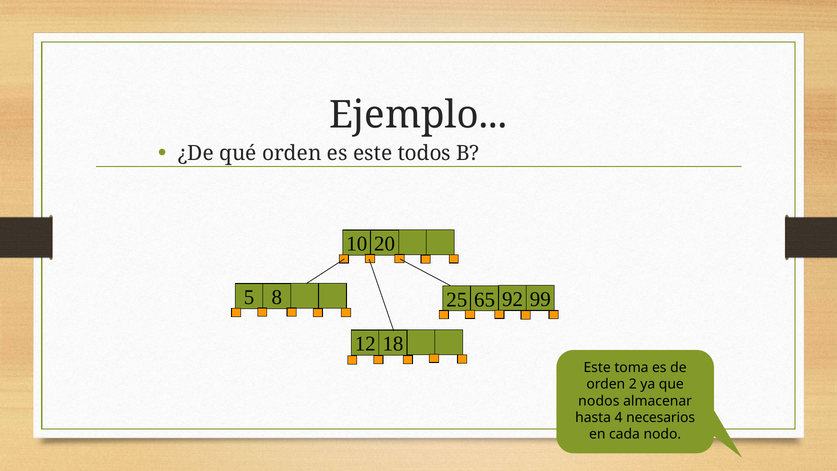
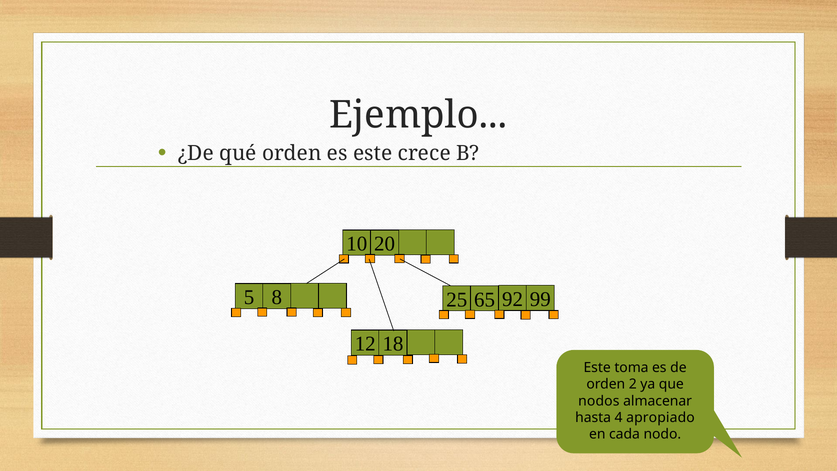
todos: todos -> crece (424, 153)
necesarios: necesarios -> apropiado (660, 417)
